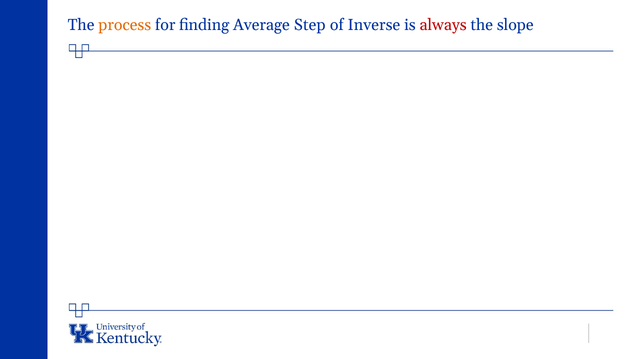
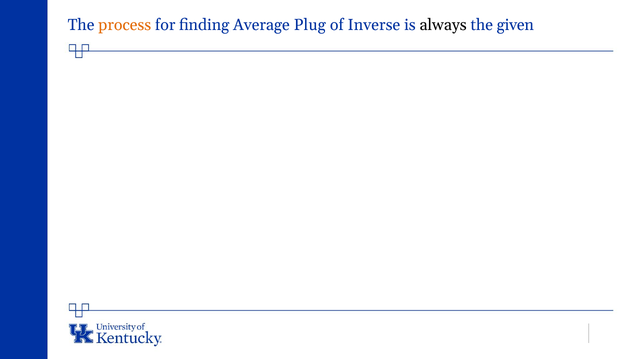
Step: Step -> Plug (310, 25)
always colour: red -> black (443, 25)
slope: slope -> given (515, 25)
